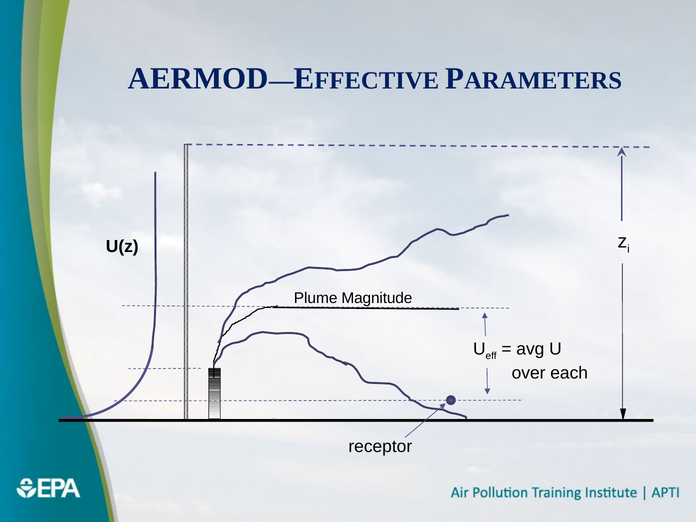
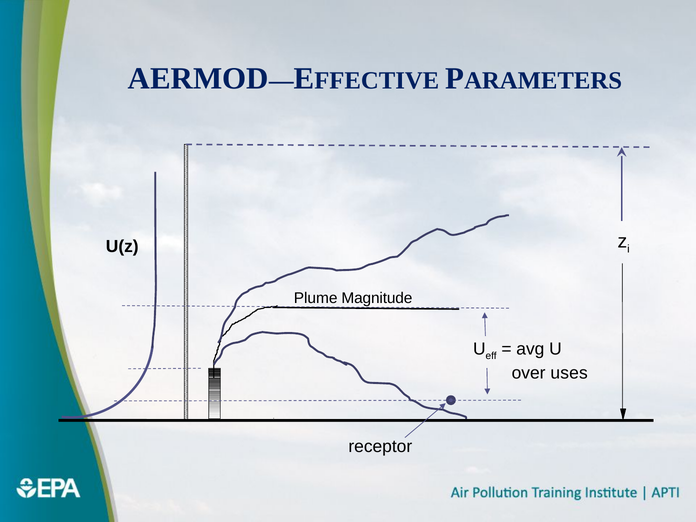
each: each -> uses (569, 373)
